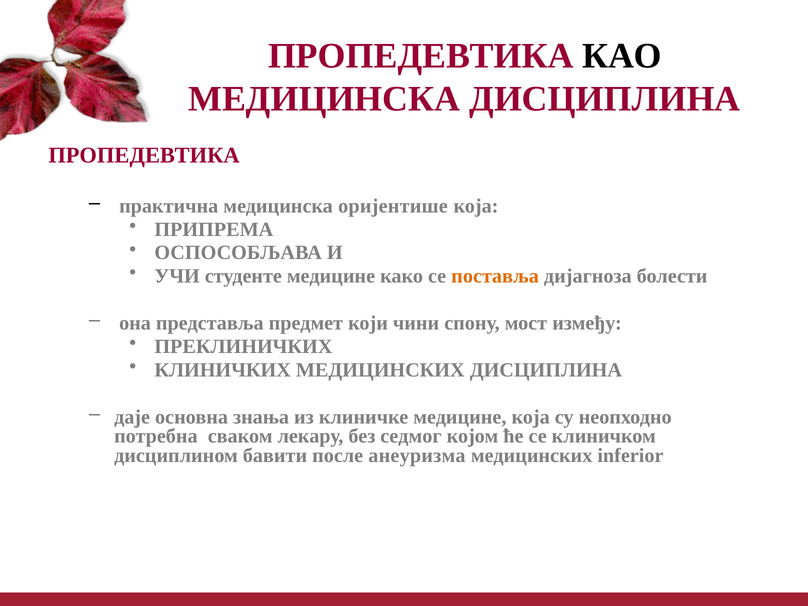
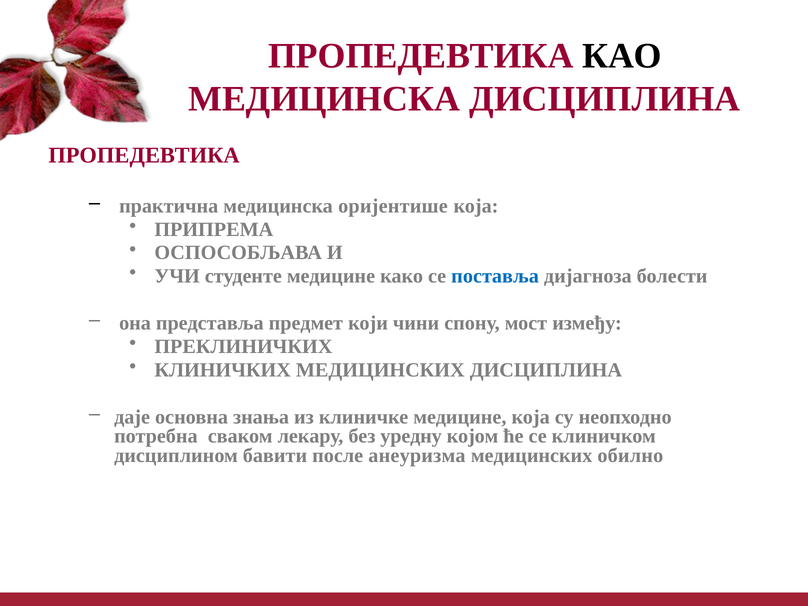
поставља colour: orange -> blue (495, 276)
седмог: седмог -> уредну (411, 436)
inferior: inferior -> обилно (630, 456)
